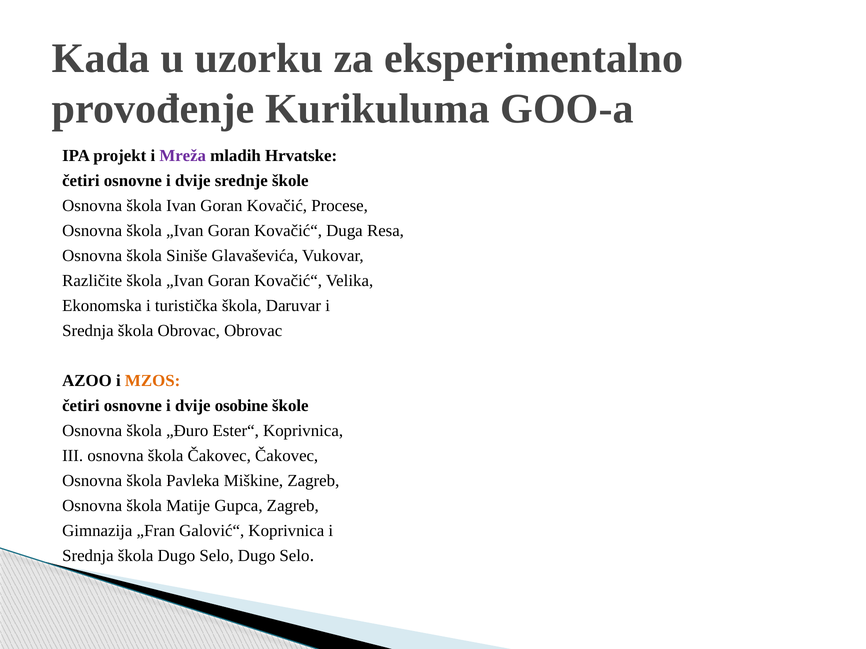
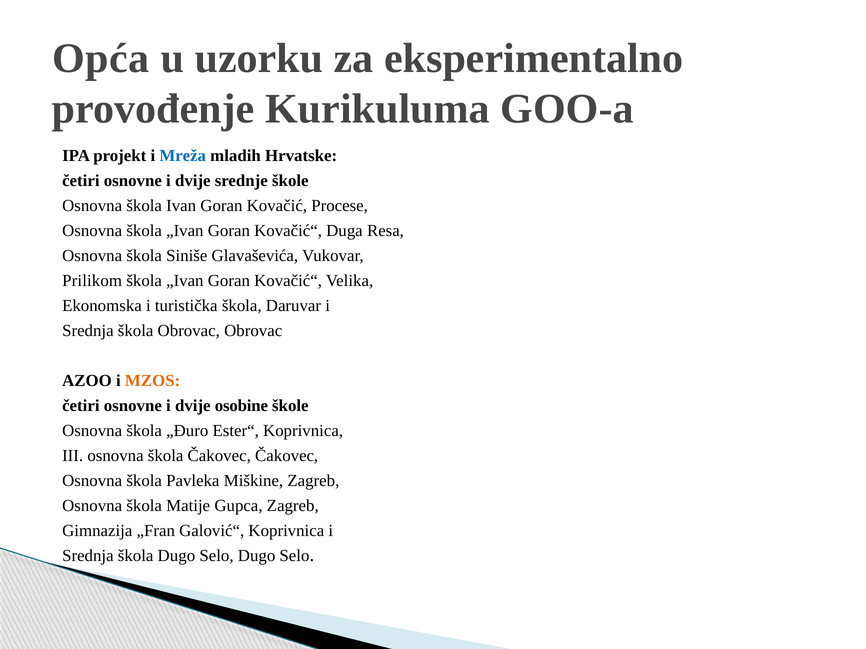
Kada: Kada -> Opća (101, 58)
Mreža colour: purple -> blue (183, 156)
Različite: Različite -> Prilikom (92, 281)
